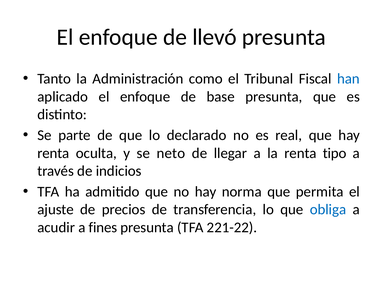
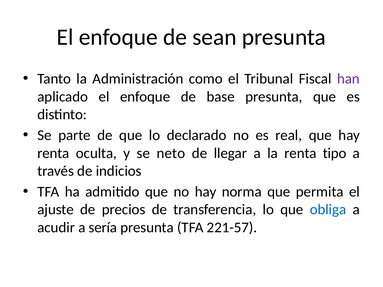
llevó: llevó -> sean (214, 37)
han colour: blue -> purple (348, 79)
fines: fines -> sería (103, 228)
221-22: 221-22 -> 221-57 (232, 228)
